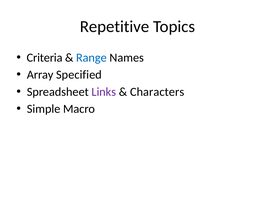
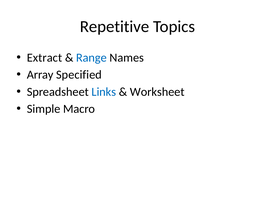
Criteria: Criteria -> Extract (44, 58)
Links colour: purple -> blue (104, 92)
Characters: Characters -> Worksheet (157, 92)
